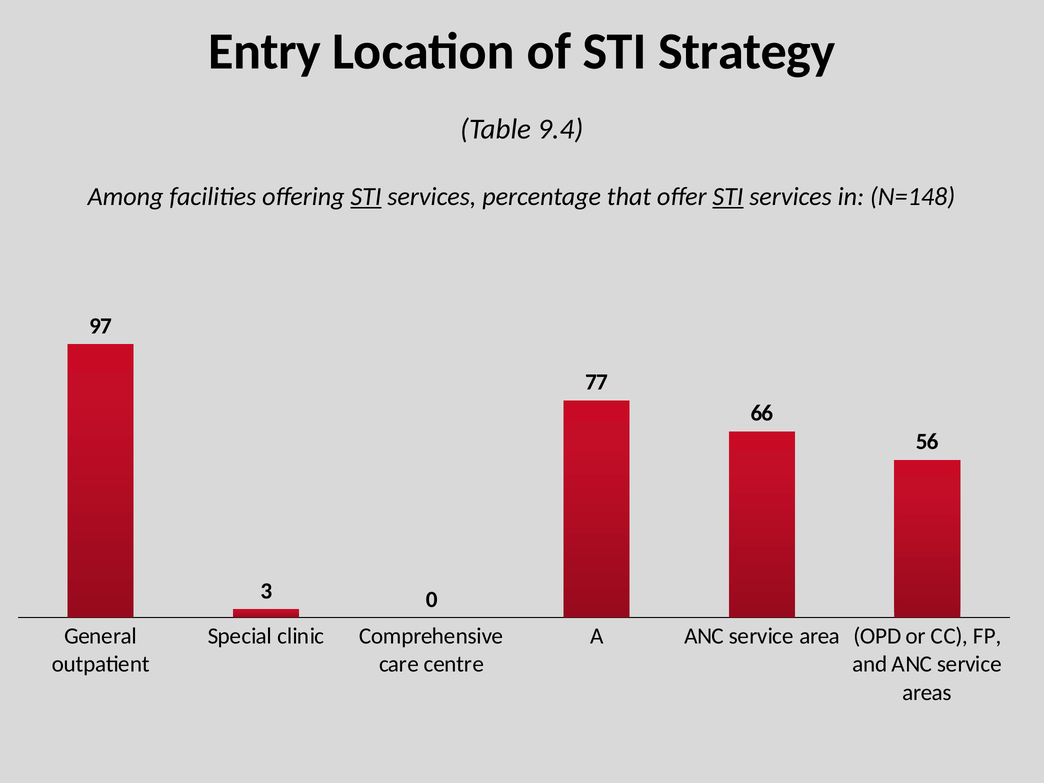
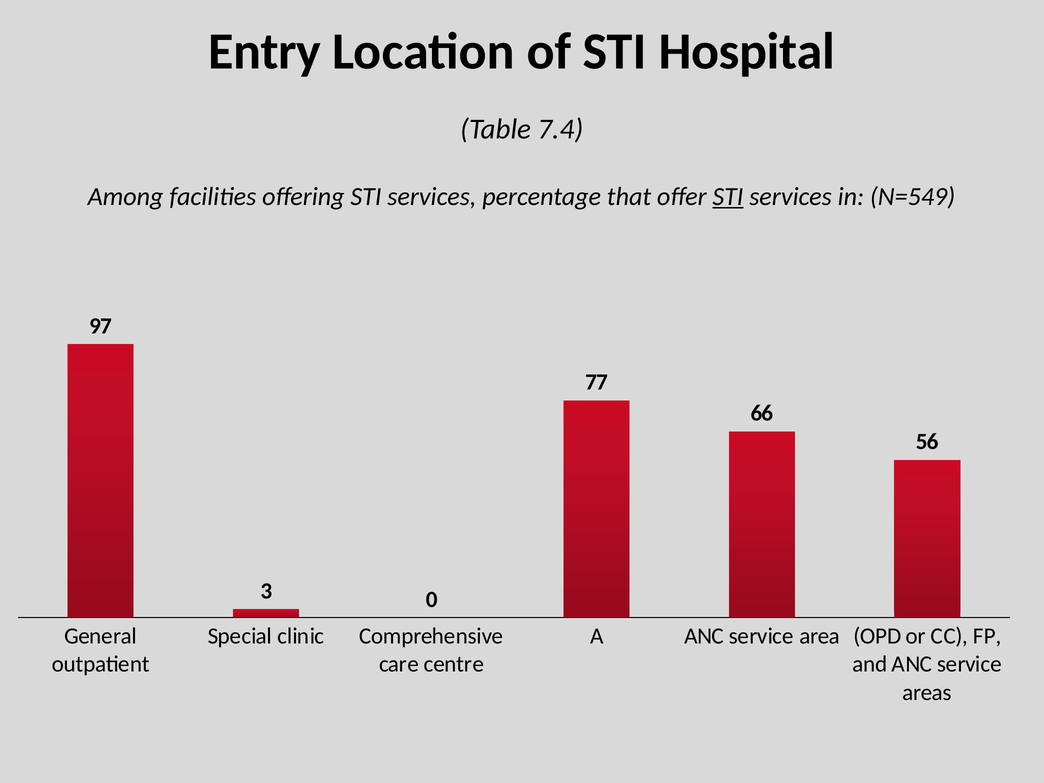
Strategy: Strategy -> Hospital (747, 51)
9.4: 9.4 -> 7.4 (561, 129)
STI underline: present -> none (366, 197)
N=148: N=148 -> N=549 (913, 197)
